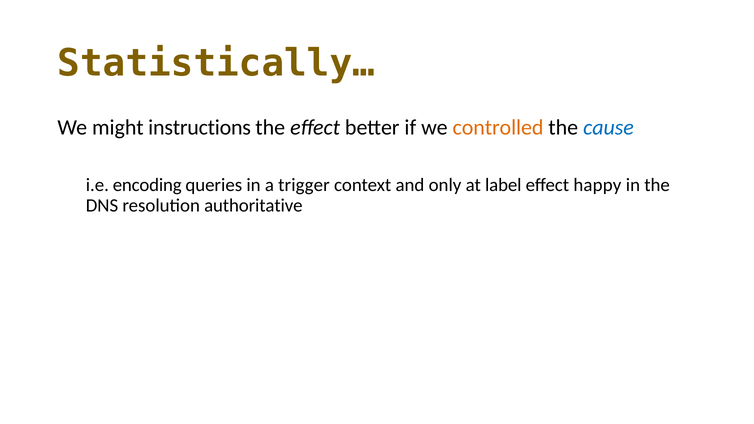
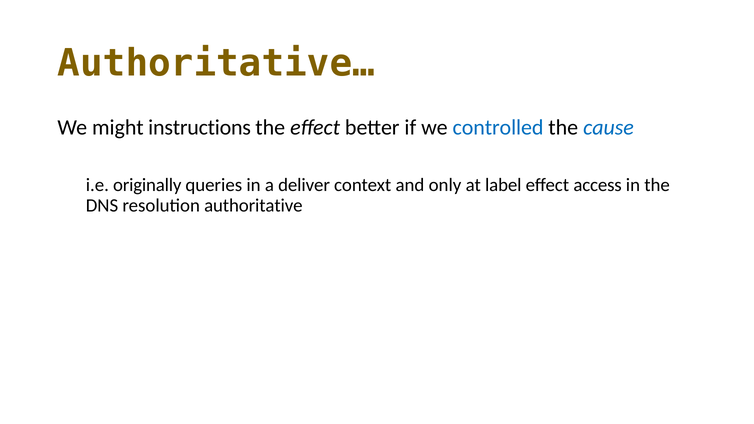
Statistically…: Statistically… -> Authoritative… (216, 63)
controlled colour: orange -> blue (498, 127)
encoding: encoding -> originally (147, 185)
trigger: trigger -> deliver (304, 185)
happy: happy -> access (598, 185)
